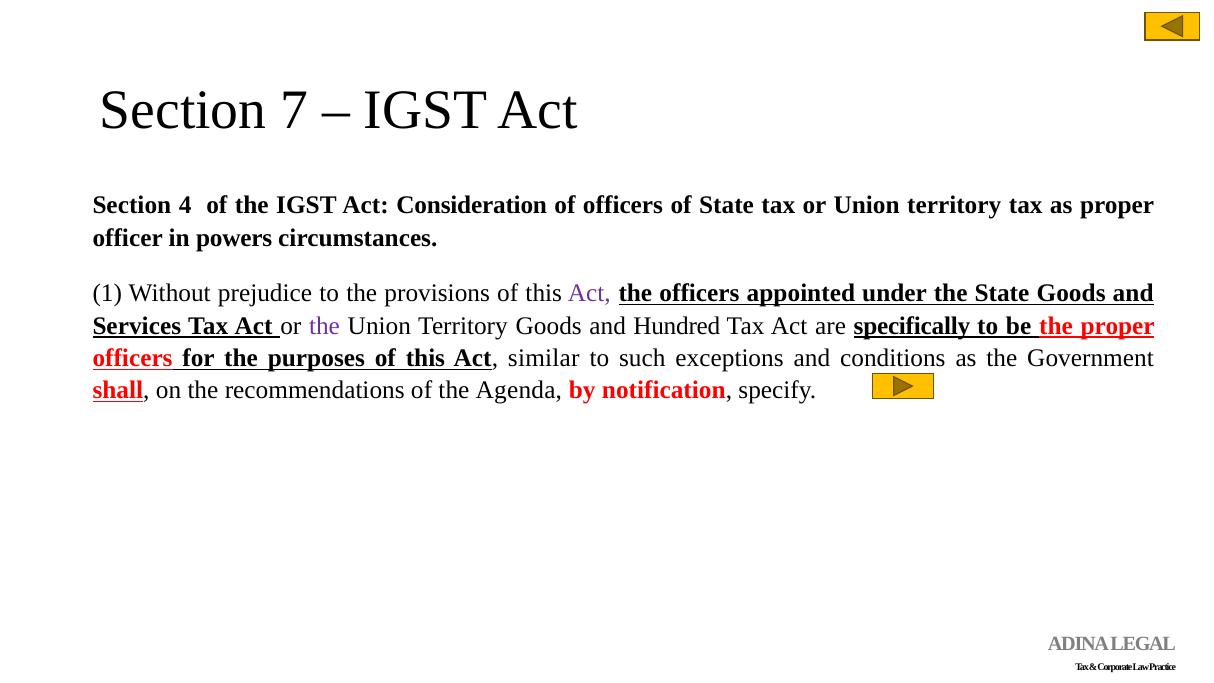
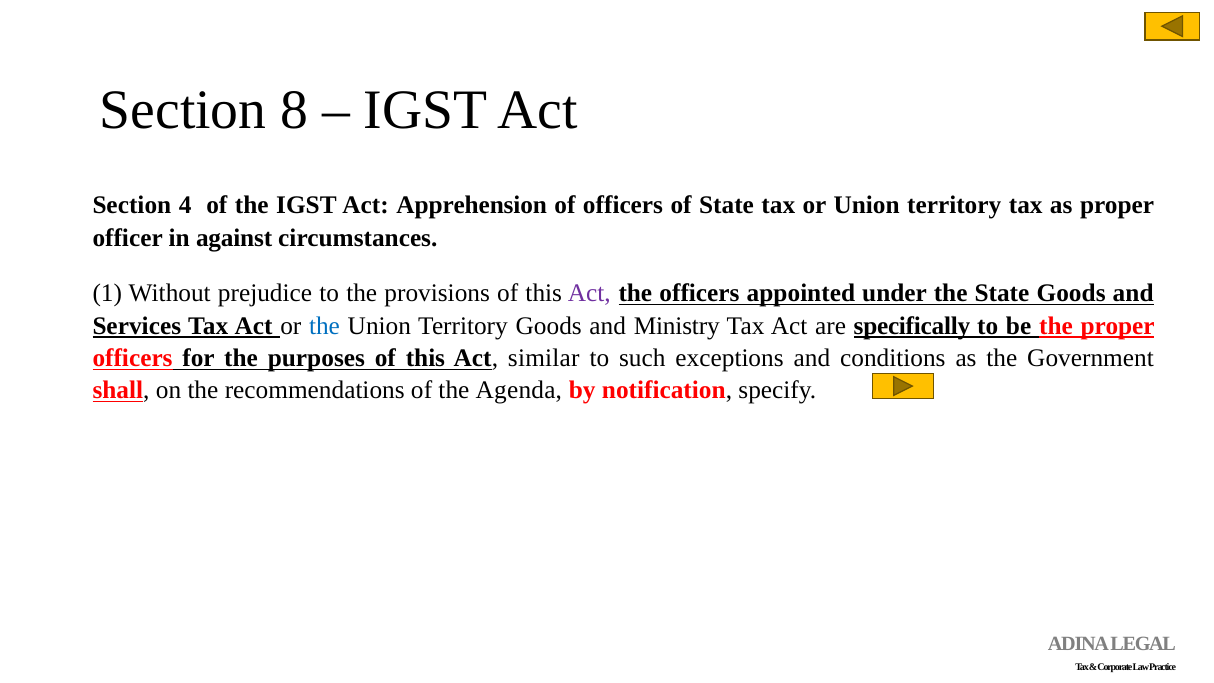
7: 7 -> 8 (294, 110)
Consideration: Consideration -> Apprehension (472, 205)
powers: powers -> against (234, 238)
the colour: purple -> blue (324, 326)
Hundred: Hundred -> Ministry (677, 326)
